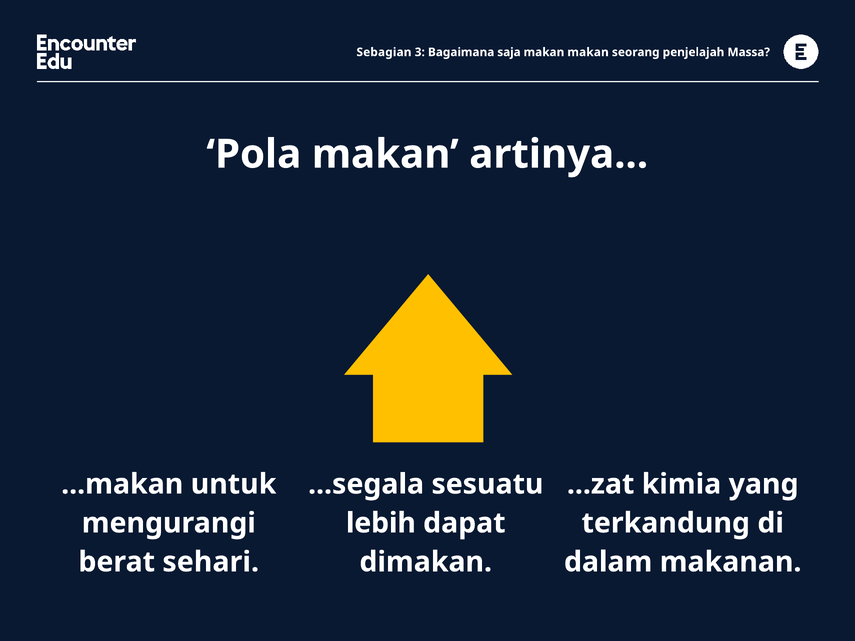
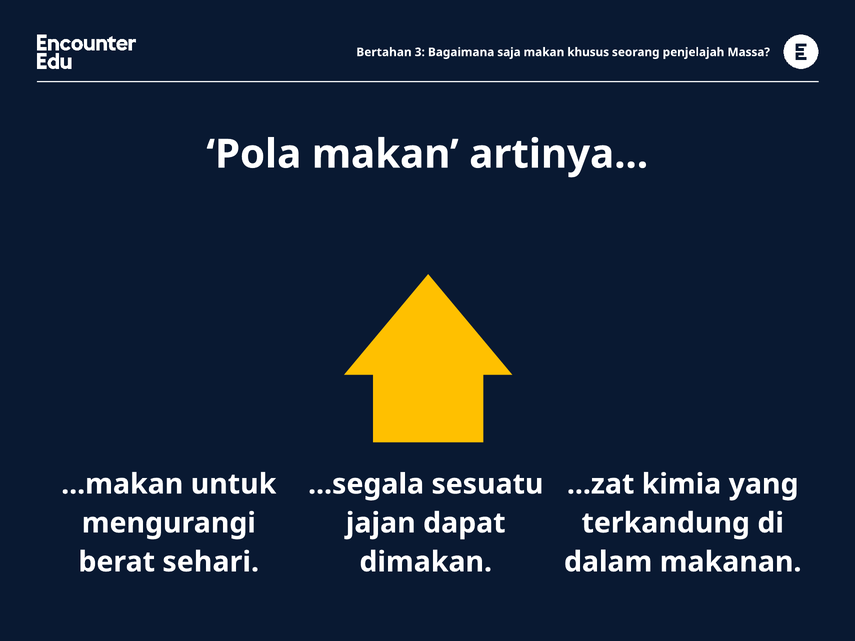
Sebagian: Sebagian -> Bertahan (384, 52)
makan makan: makan -> khusus (588, 52)
lebih: lebih -> jajan (381, 523)
